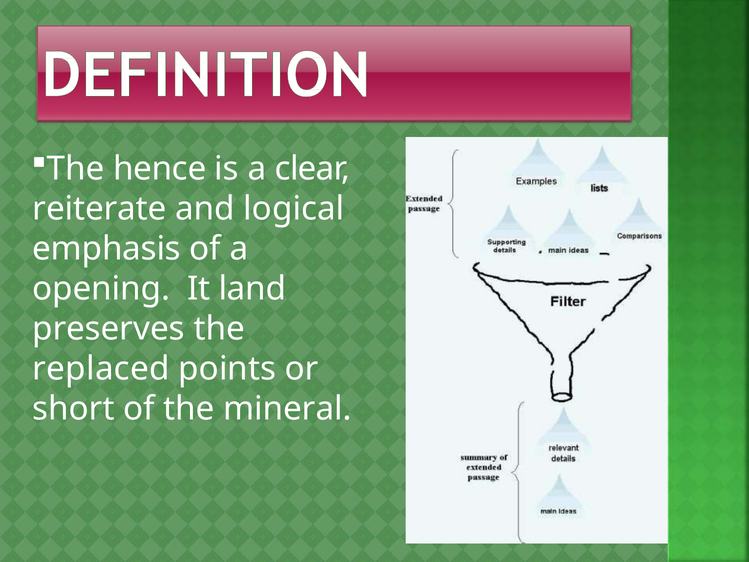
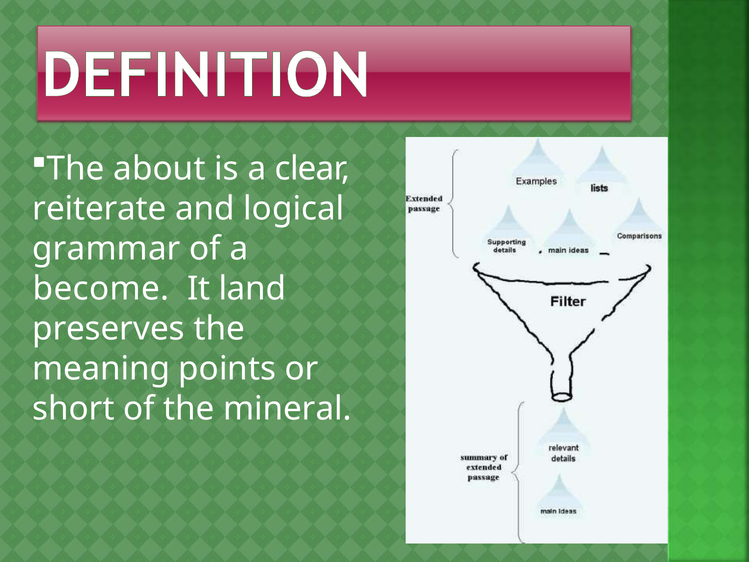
hence: hence -> about (159, 169)
emphasis: emphasis -> grammar (106, 249)
opening: opening -> become (101, 289)
replaced: replaced -> meaning (101, 368)
